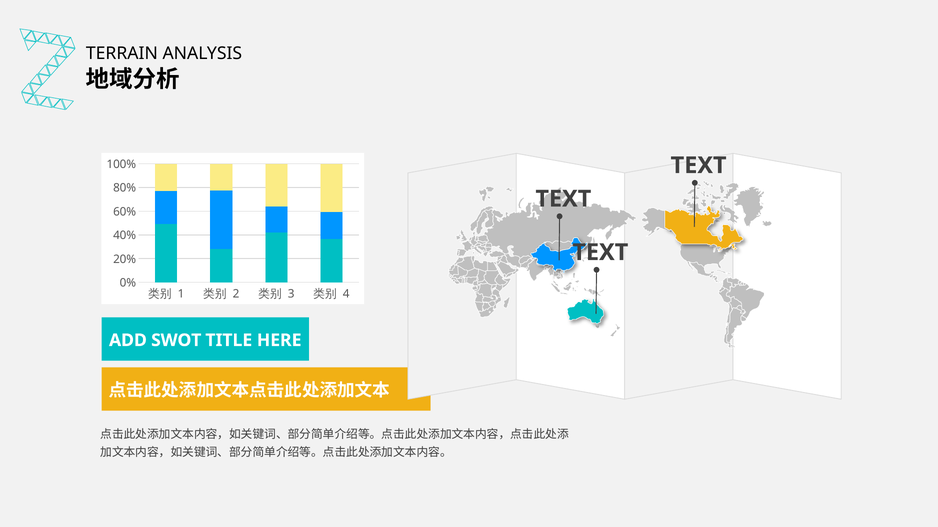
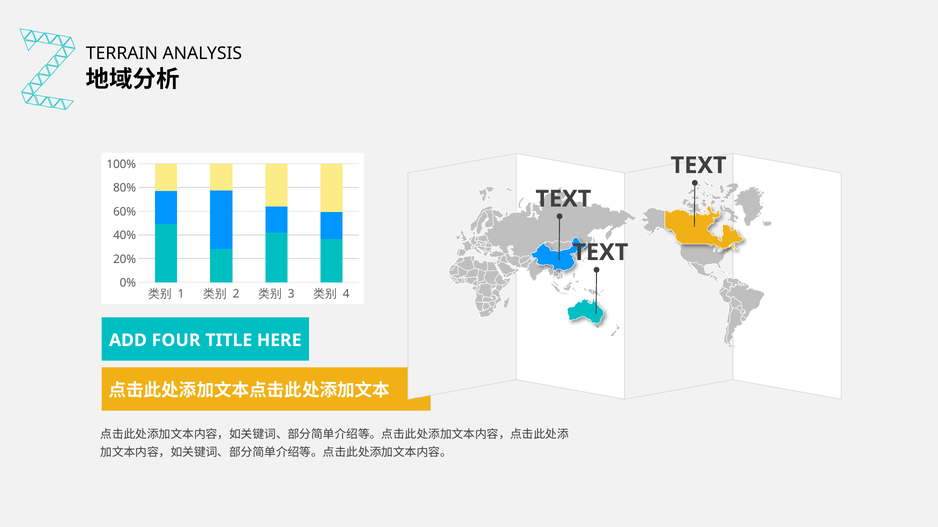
SWOT: SWOT -> FOUR (176, 341)
